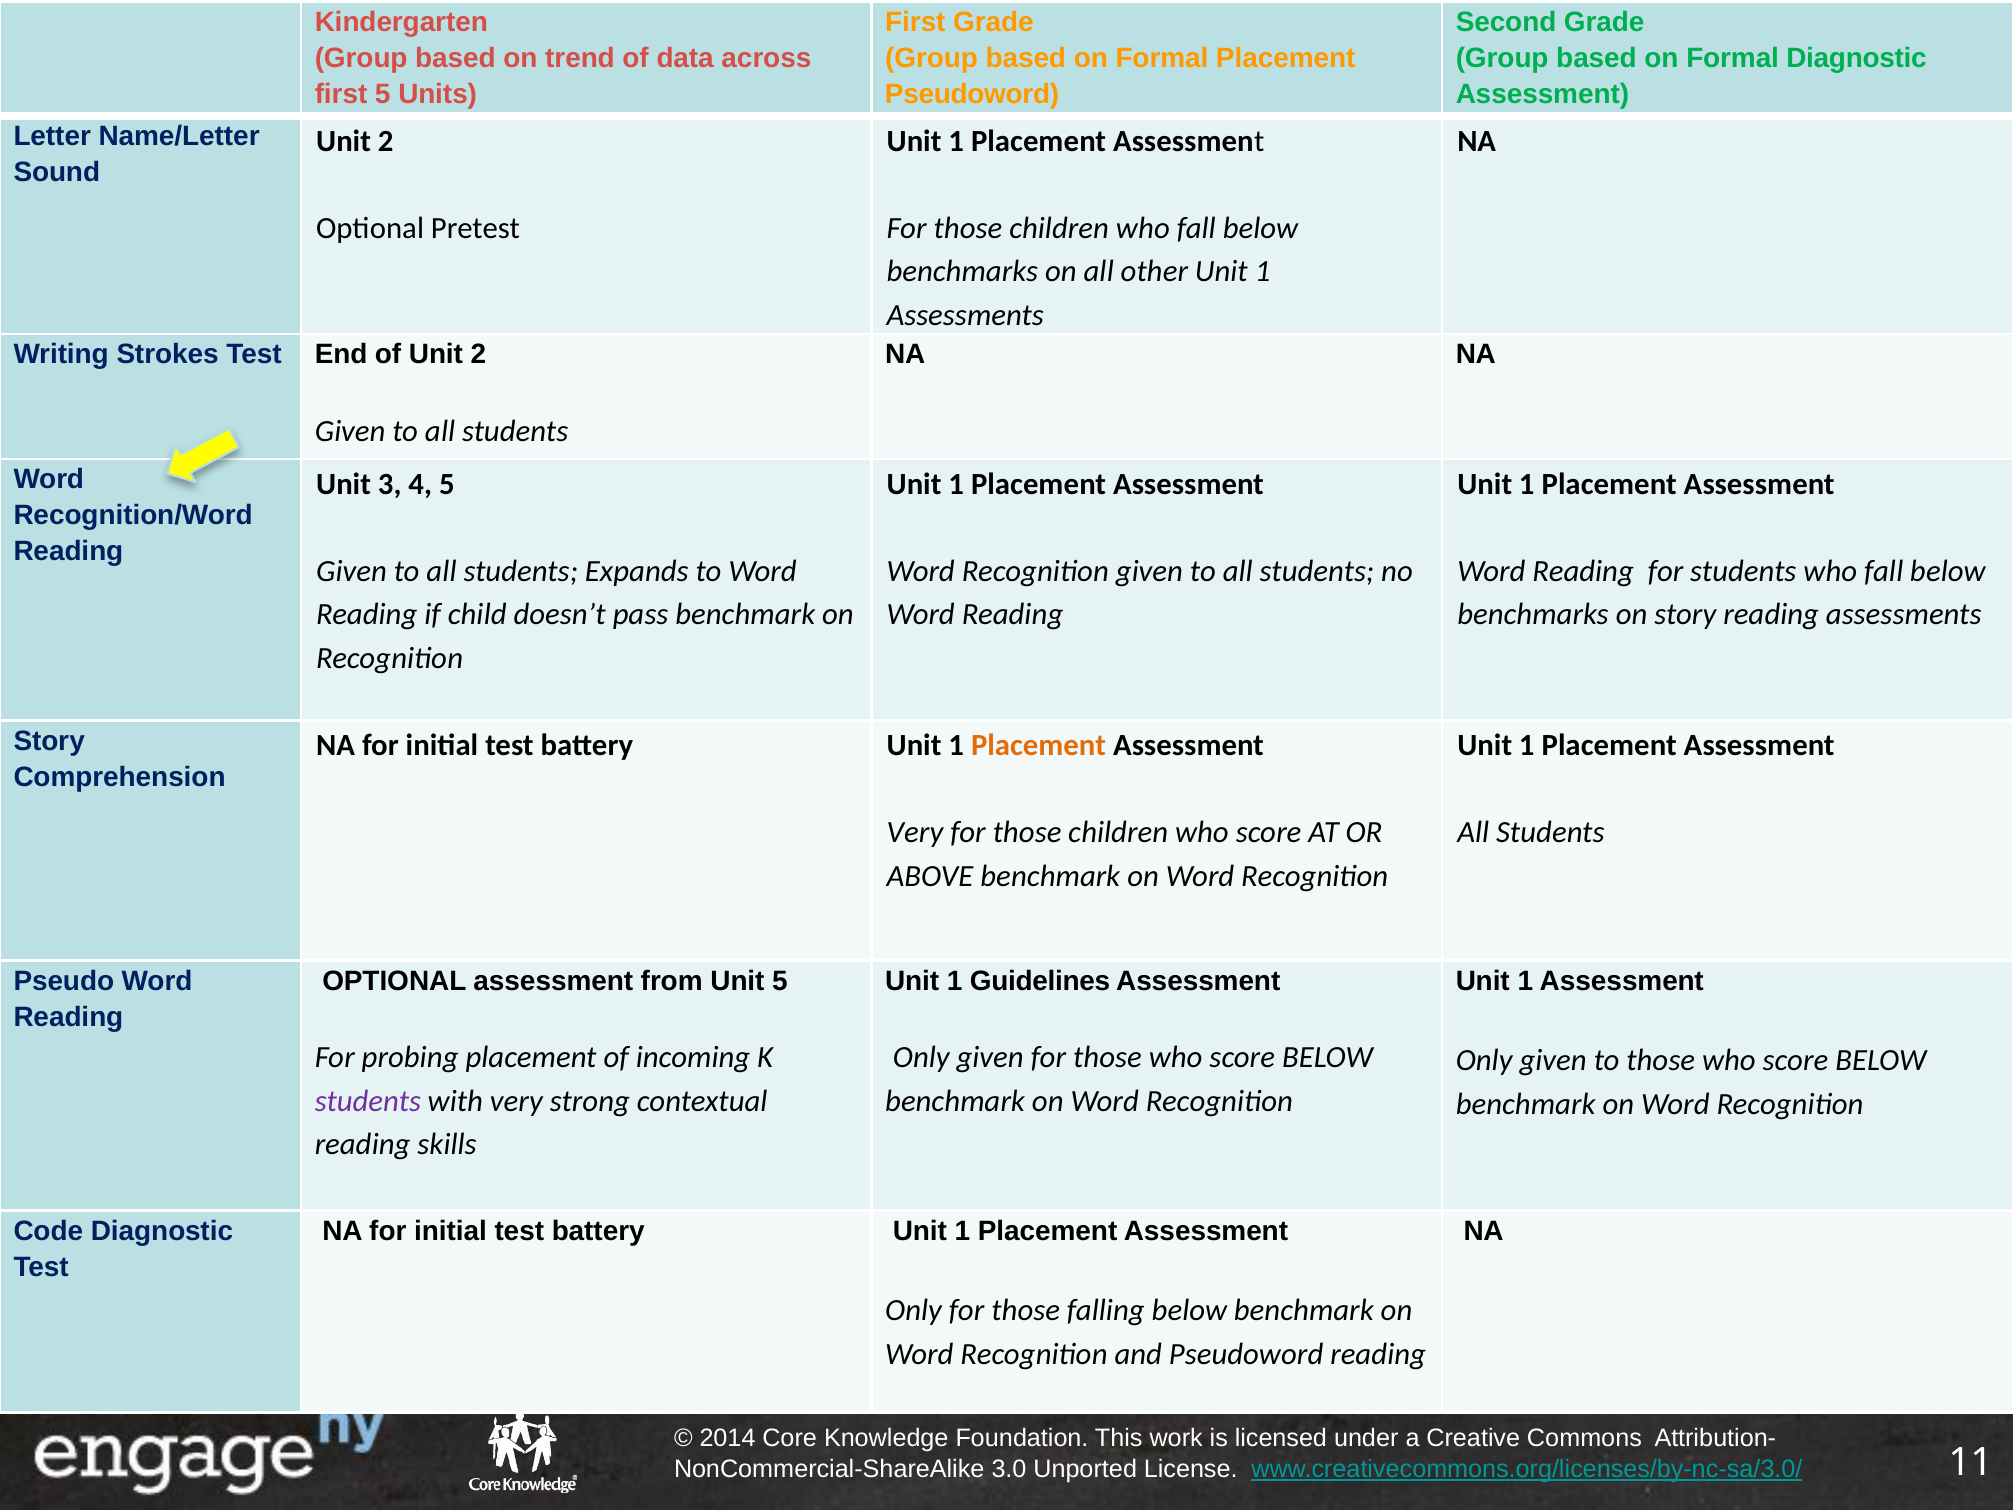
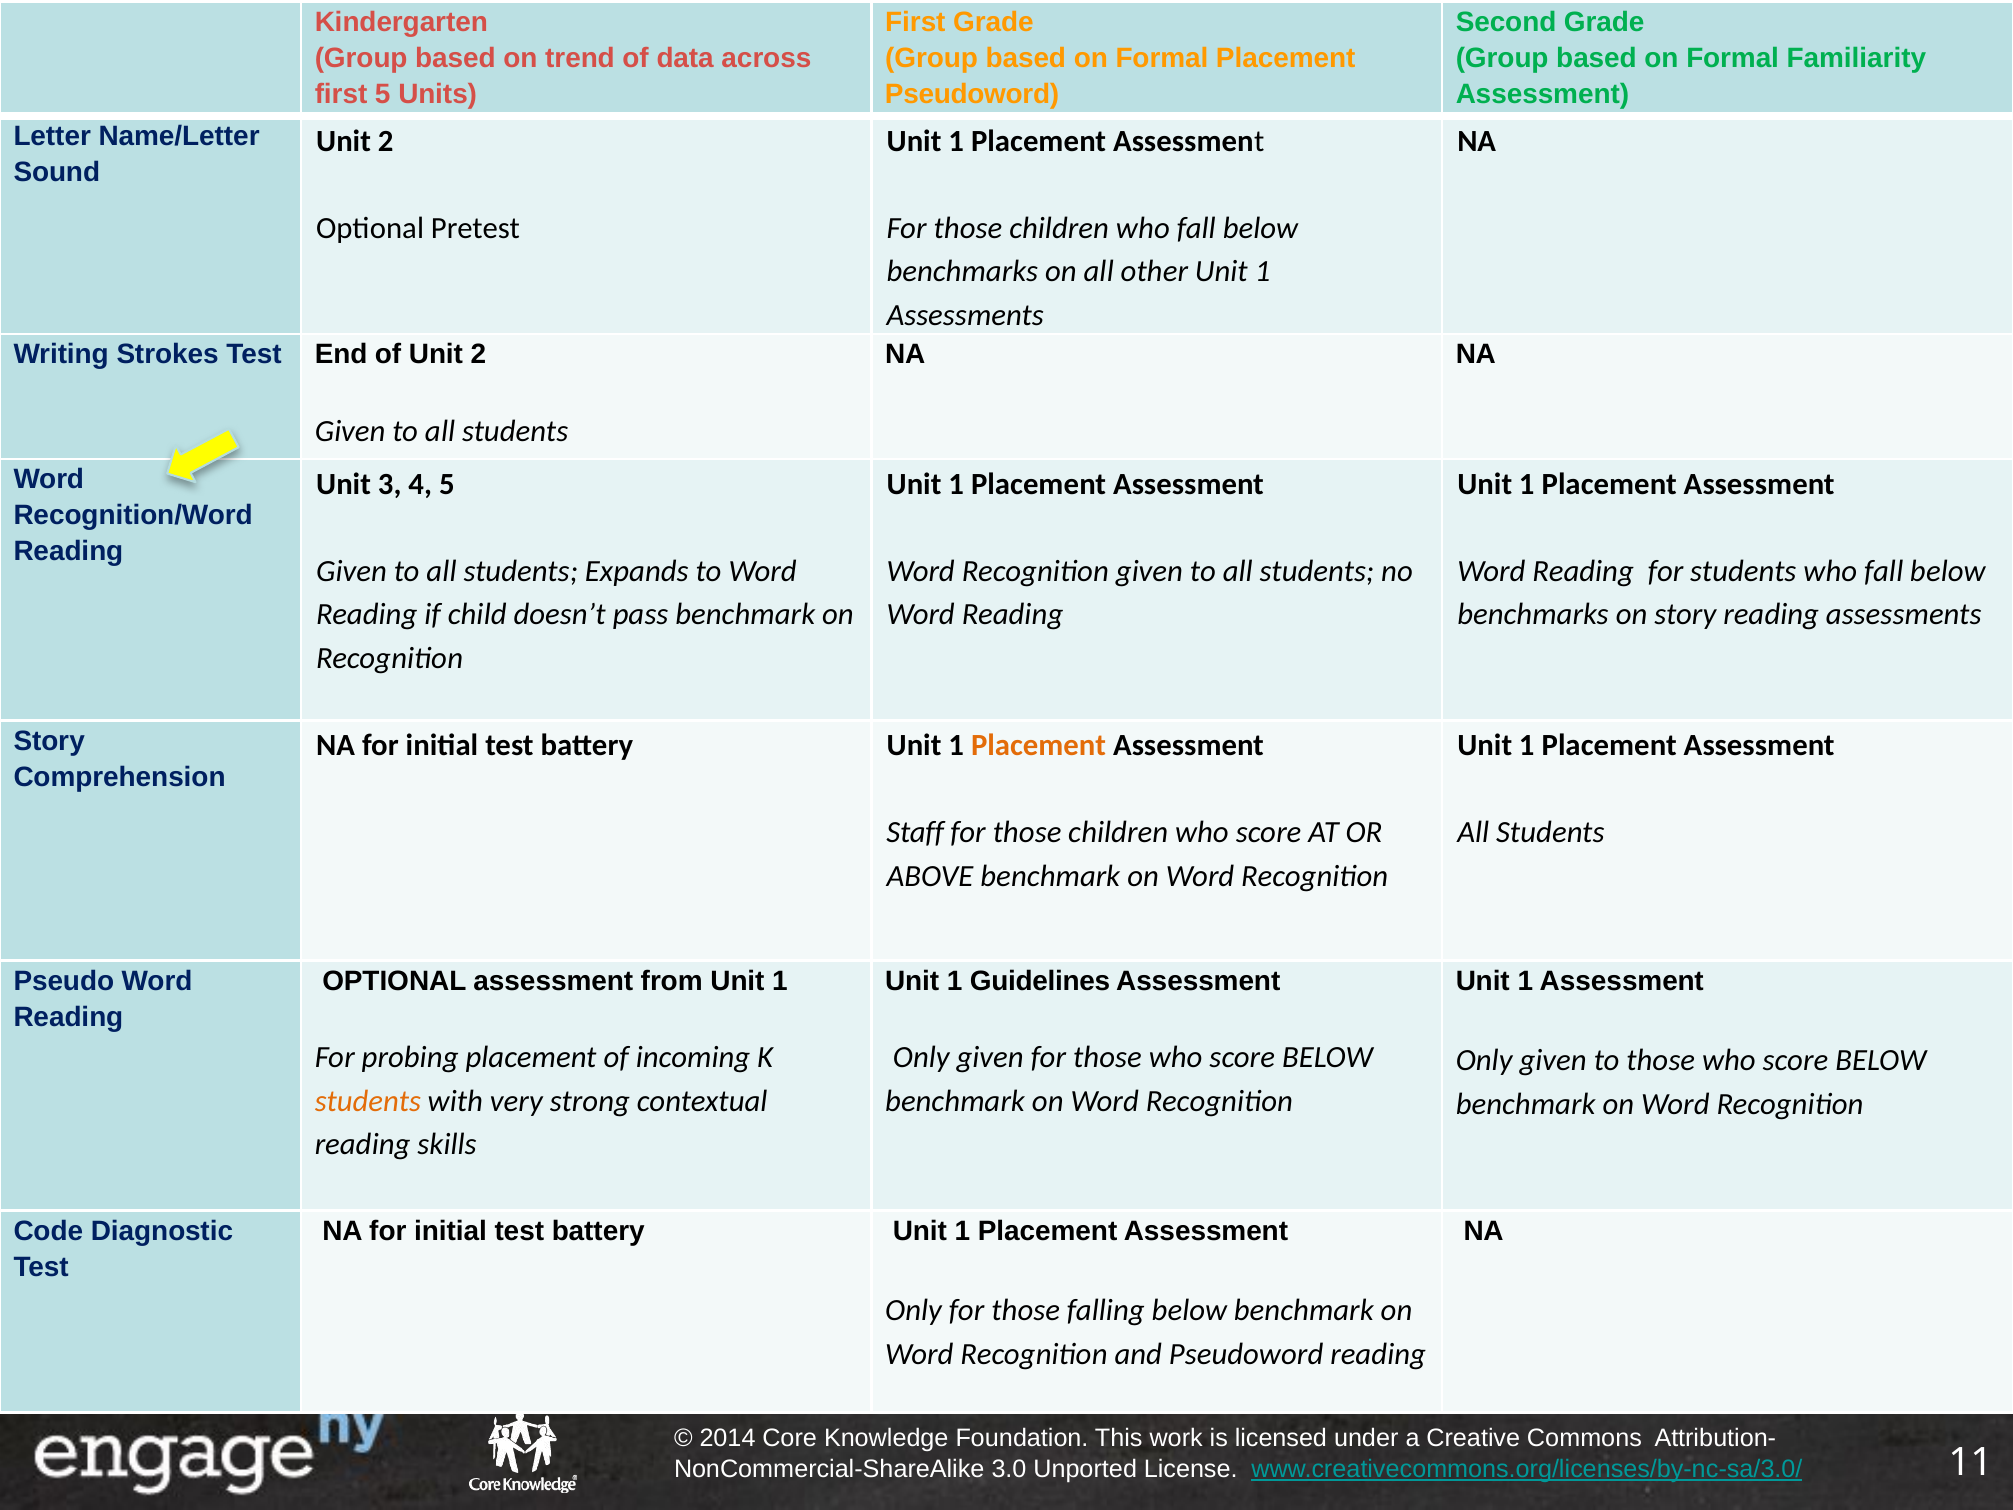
Formal Diagnostic: Diagnostic -> Familiarity (1856, 58)
Very: Very -> Staff (915, 833)
from Unit 5: 5 -> 1 (780, 981)
students colour: purple -> orange (368, 1101)
